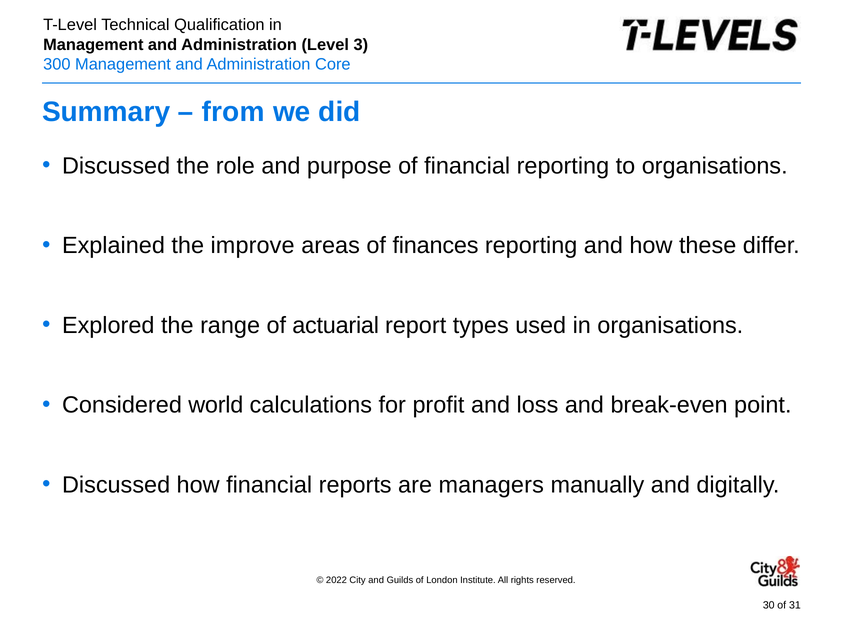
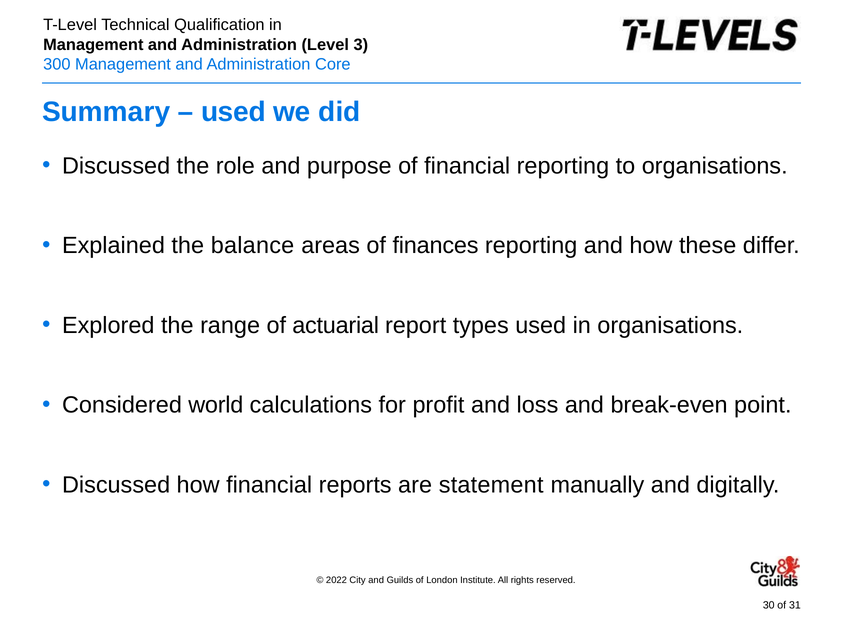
from: from -> used (233, 112)
improve: improve -> balance (253, 245)
managers: managers -> statement (491, 484)
